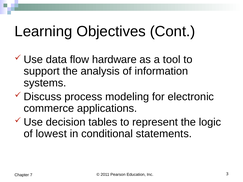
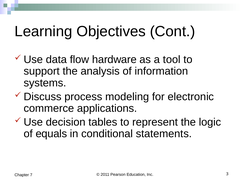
lowest: lowest -> equals (51, 134)
